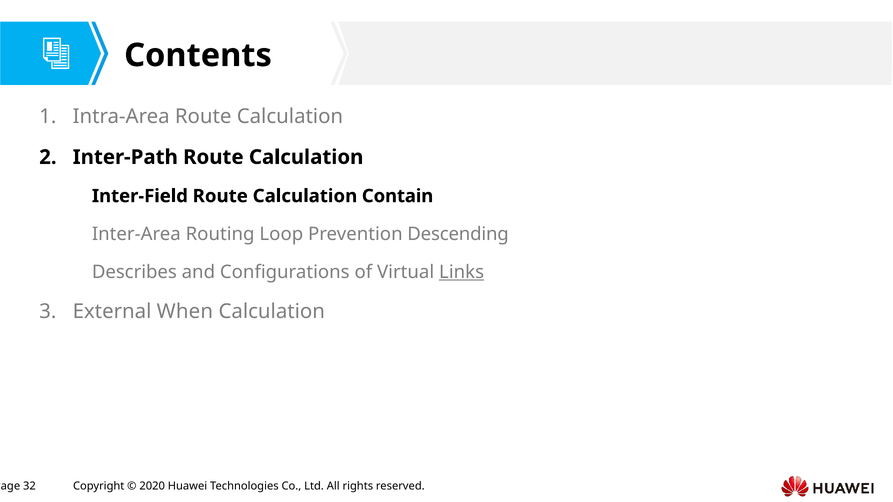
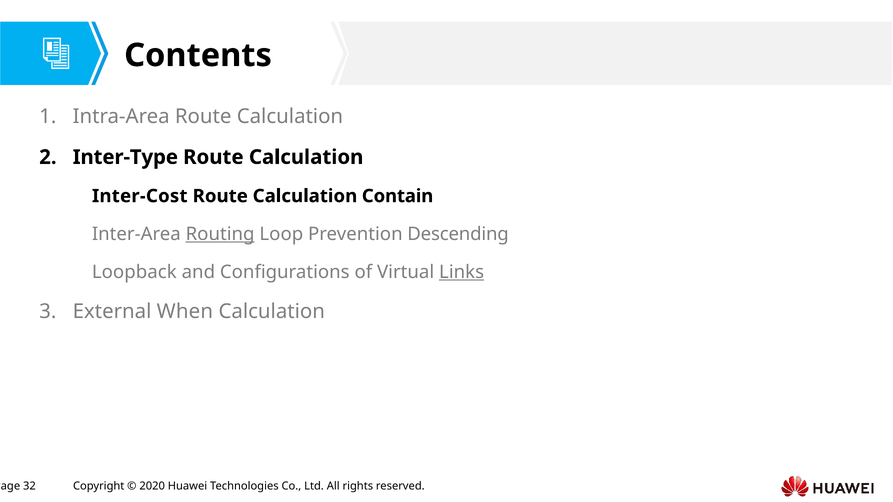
Inter-Path: Inter-Path -> Inter-Type (125, 157)
Inter-Field: Inter-Field -> Inter-Cost (140, 196)
Routing underline: none -> present (220, 234)
Describes: Describes -> Loopback (134, 272)
